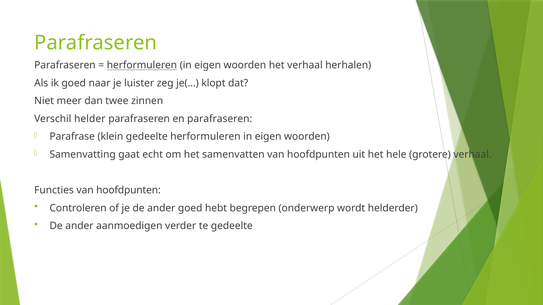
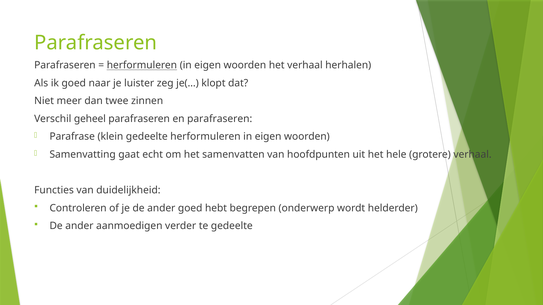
helder: helder -> geheel (90, 119)
Functies van hoofdpunten: hoofdpunten -> duidelijkheid (128, 190)
